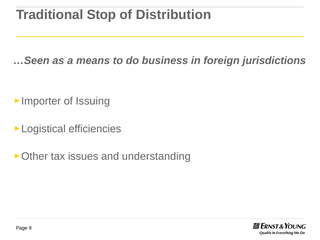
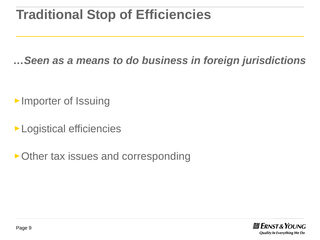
of Distribution: Distribution -> Efficiencies (174, 15)
understanding: understanding -> corresponding (156, 156)
